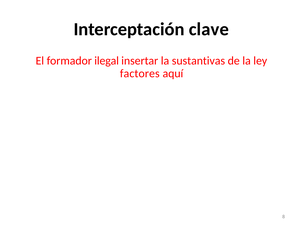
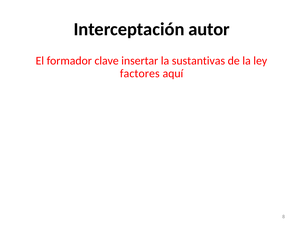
clave: clave -> autor (209, 29)
ilegal: ilegal -> clave (107, 61)
